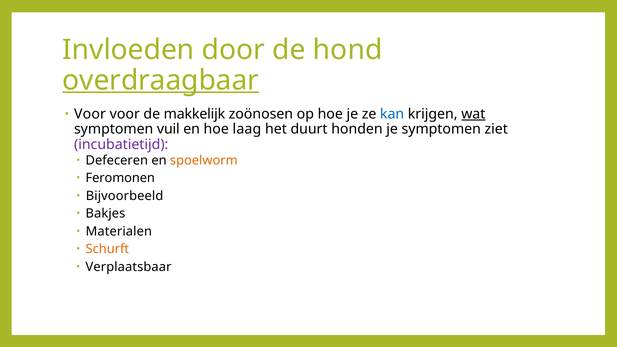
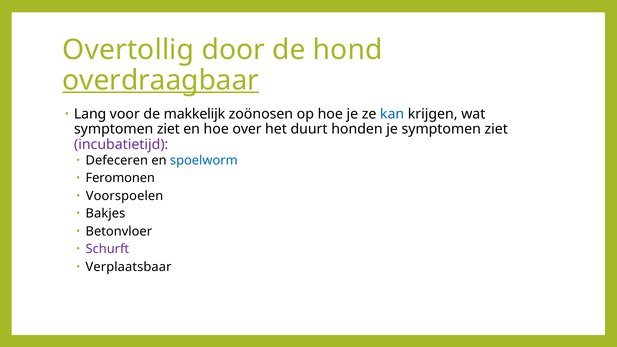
Invloeden: Invloeden -> Overtollig (128, 50)
Voor: Voor -> Lang (90, 114)
wat underline: present -> none (473, 114)
vuil: vuil -> ziet (168, 129)
laag: laag -> over (247, 129)
spoelworm colour: orange -> blue (204, 160)
Bijvoorbeeld: Bijvoorbeeld -> Voorspoelen (125, 196)
Materialen: Materialen -> Betonvloer (119, 231)
Schurft colour: orange -> purple (107, 249)
